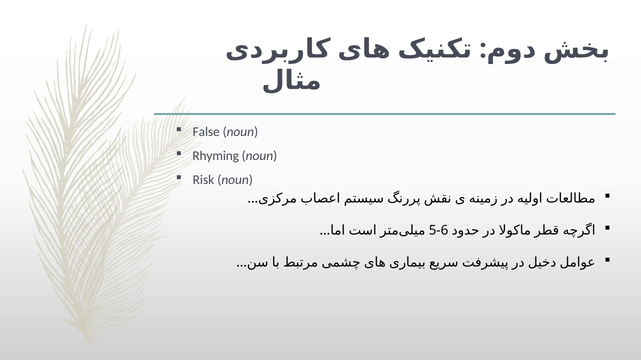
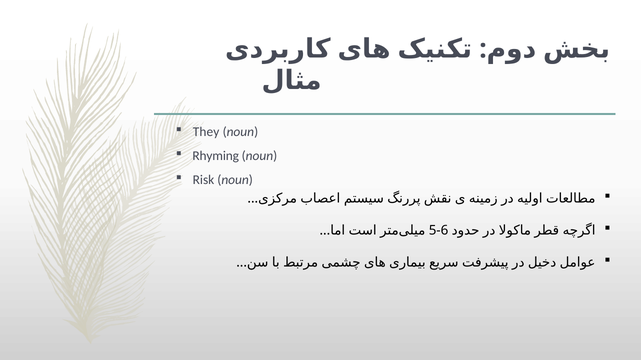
False: False -> They (206, 132)
